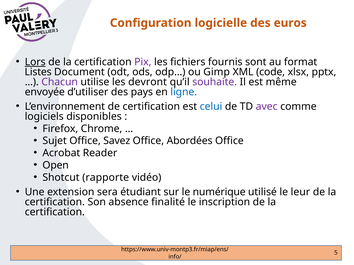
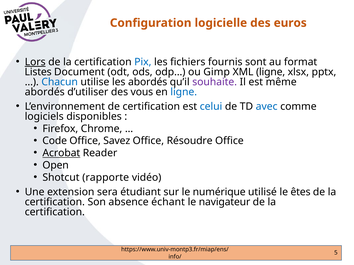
Pix colour: purple -> blue (143, 62)
XML code: code -> ligne (271, 72)
Chacun colour: purple -> blue (60, 82)
les devront: devront -> abordés (148, 82)
envoyée: envoyée -> abordés (45, 92)
pays: pays -> vous (142, 92)
avec colour: purple -> blue (267, 107)
Sujet: Sujet -> Code (55, 141)
Abordées: Abordées -> Résoudre (190, 141)
Acrobat underline: none -> present (61, 153)
leur: leur -> êtes (301, 192)
finalité: finalité -> échant (168, 202)
inscription: inscription -> navigateur (225, 202)
